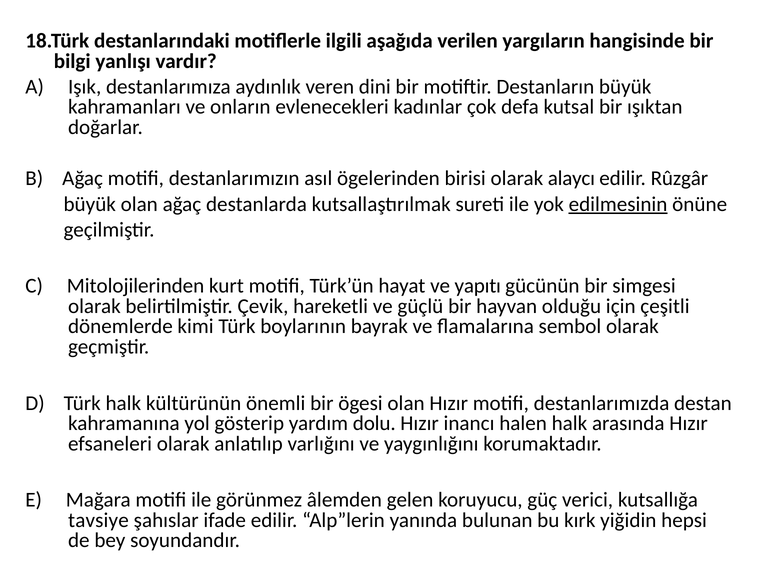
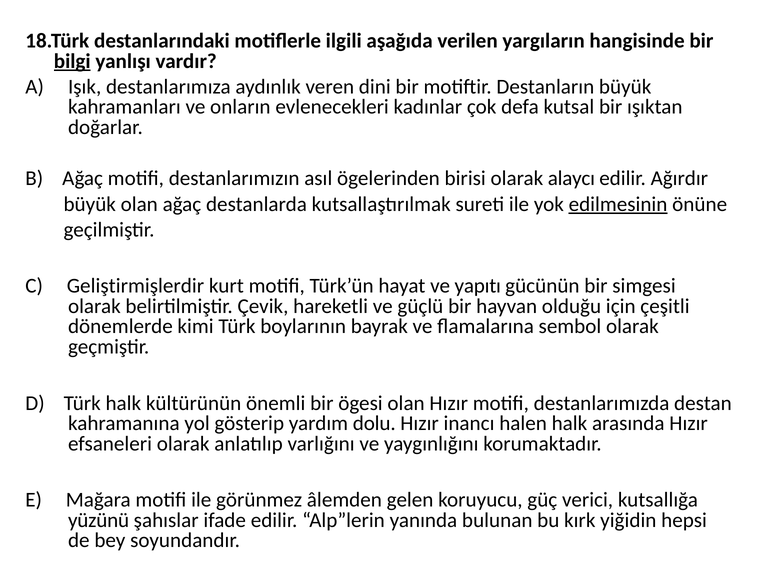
bilgi underline: none -> present (72, 61)
Rûzgâr: Rûzgâr -> Ağırdır (679, 179)
Mitolojilerinden: Mitolojilerinden -> Geliştirmişlerdir (135, 286)
tavsiye: tavsiye -> yüzünü (99, 520)
